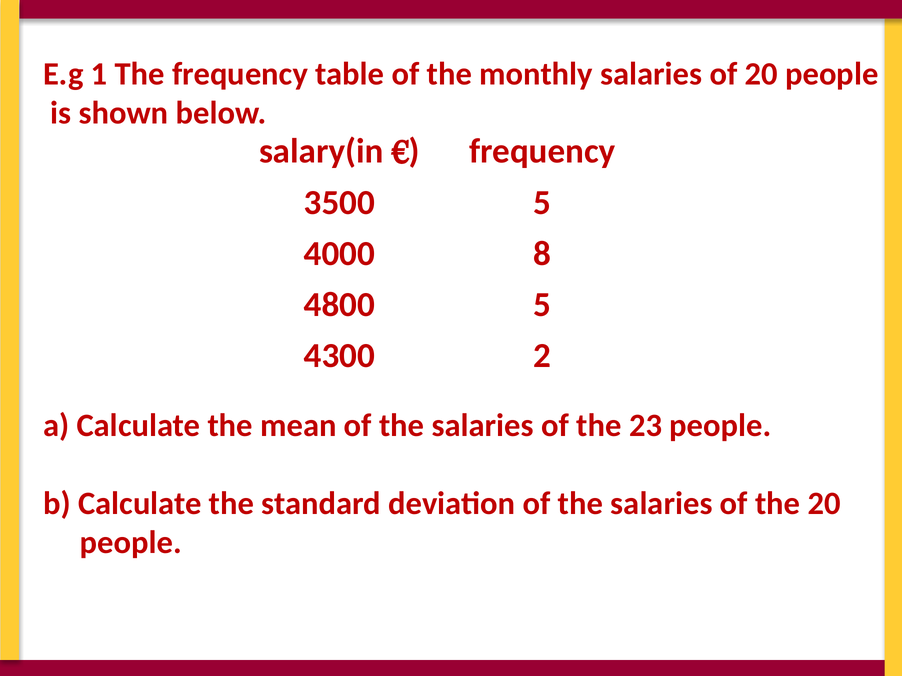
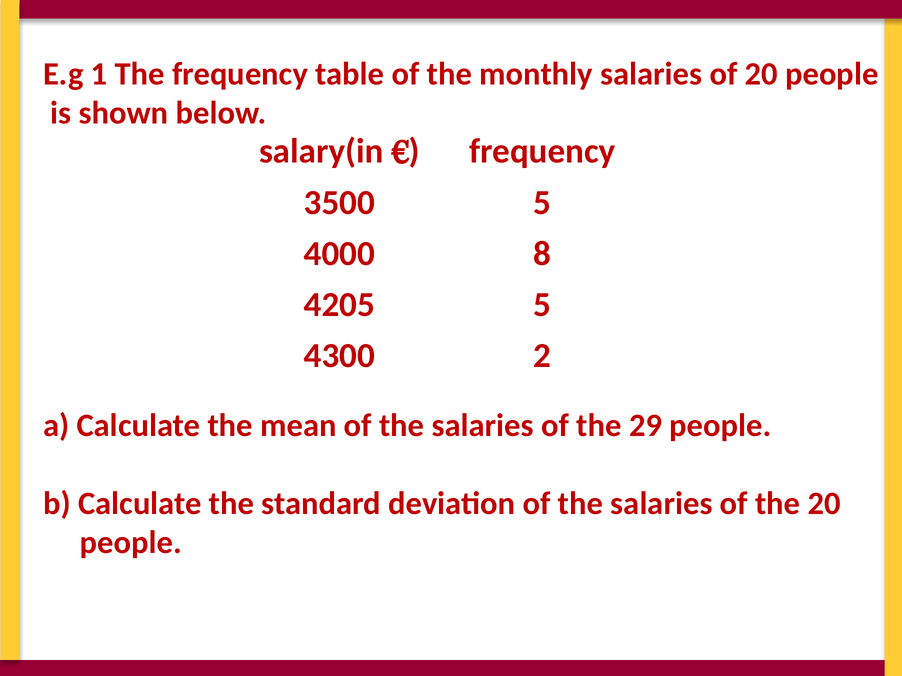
4800: 4800 -> 4205 (339, 305)
23: 23 -> 29 (646, 426)
